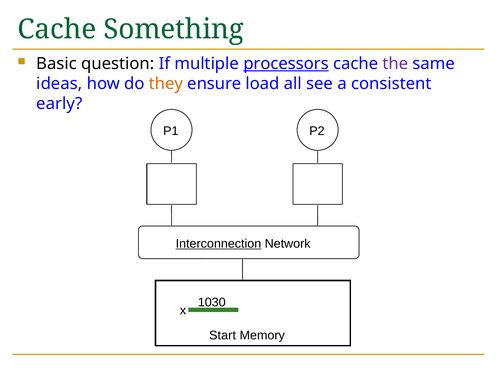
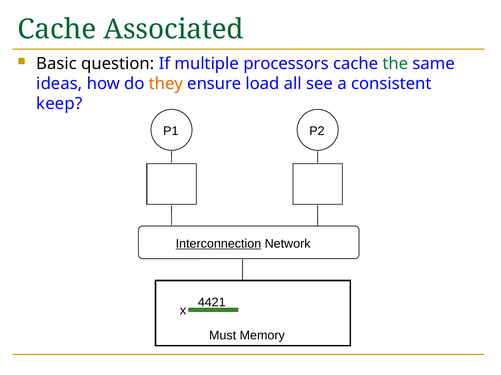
Something: Something -> Associated (174, 29)
processors underline: present -> none (286, 64)
the colour: purple -> green (395, 64)
early: early -> keep (59, 104)
1030: 1030 -> 4421 (212, 303)
Start: Start -> Must (223, 336)
